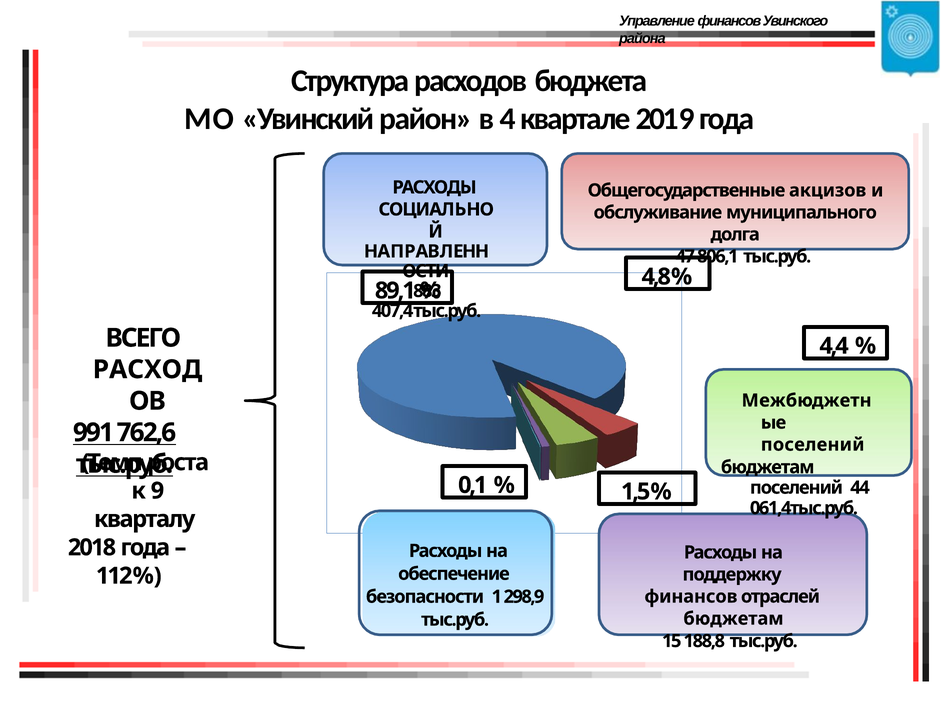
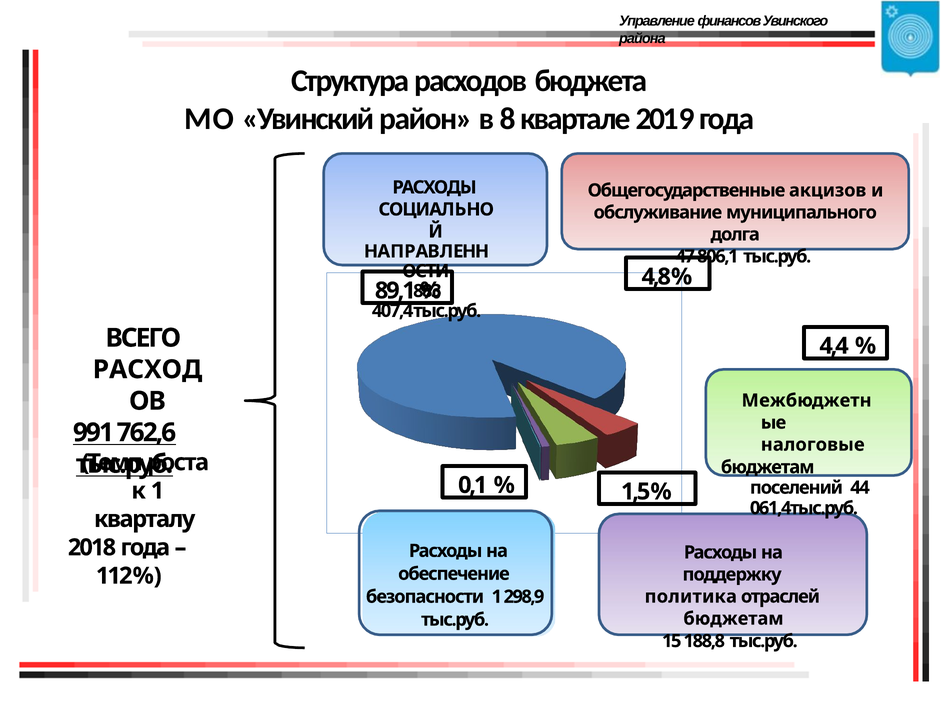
4: 4 -> 8 (508, 119)
поселений: поселений -> налоговые (813, 445)
к 9: 9 -> 1 (157, 491)
финансов: финансов -> политика (691, 596)
